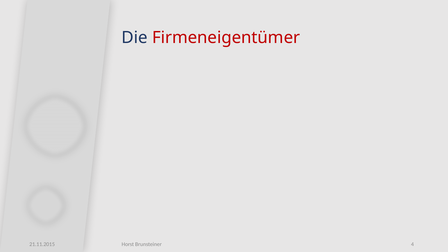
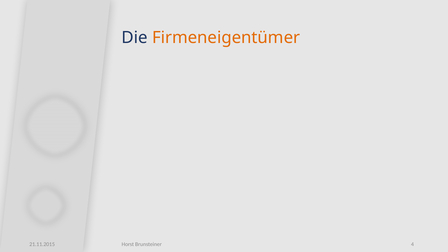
Firmeneigentümer colour: red -> orange (226, 38)
